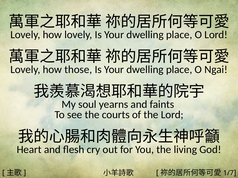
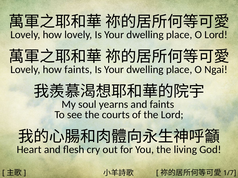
how those: those -> faints (78, 70)
